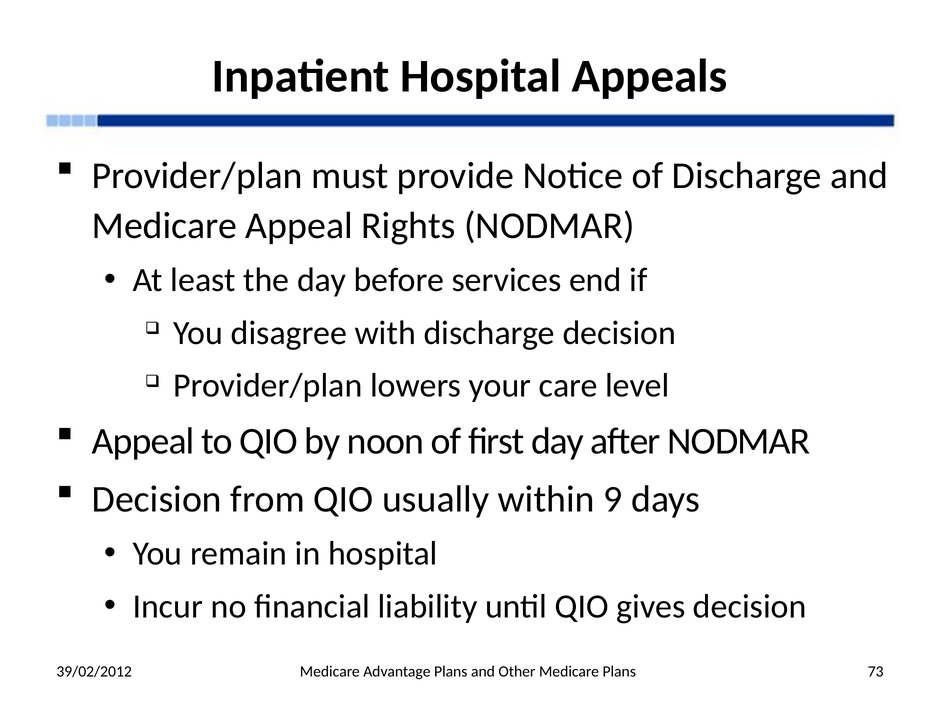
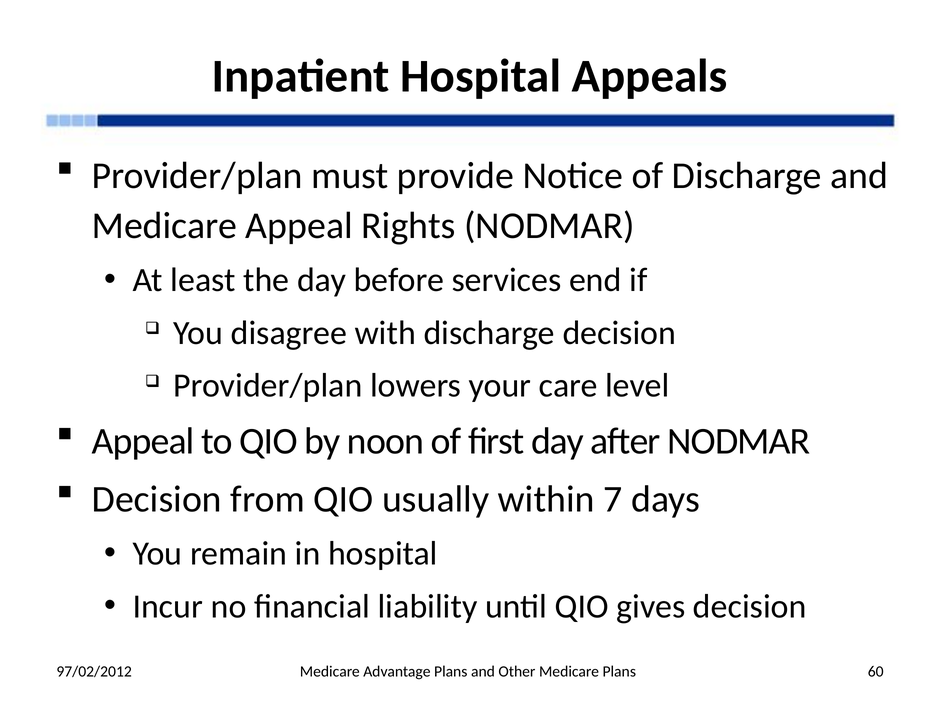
9: 9 -> 7 (613, 499)
39/02/2012: 39/02/2012 -> 97/02/2012 (94, 672)
73: 73 -> 60 (876, 671)
